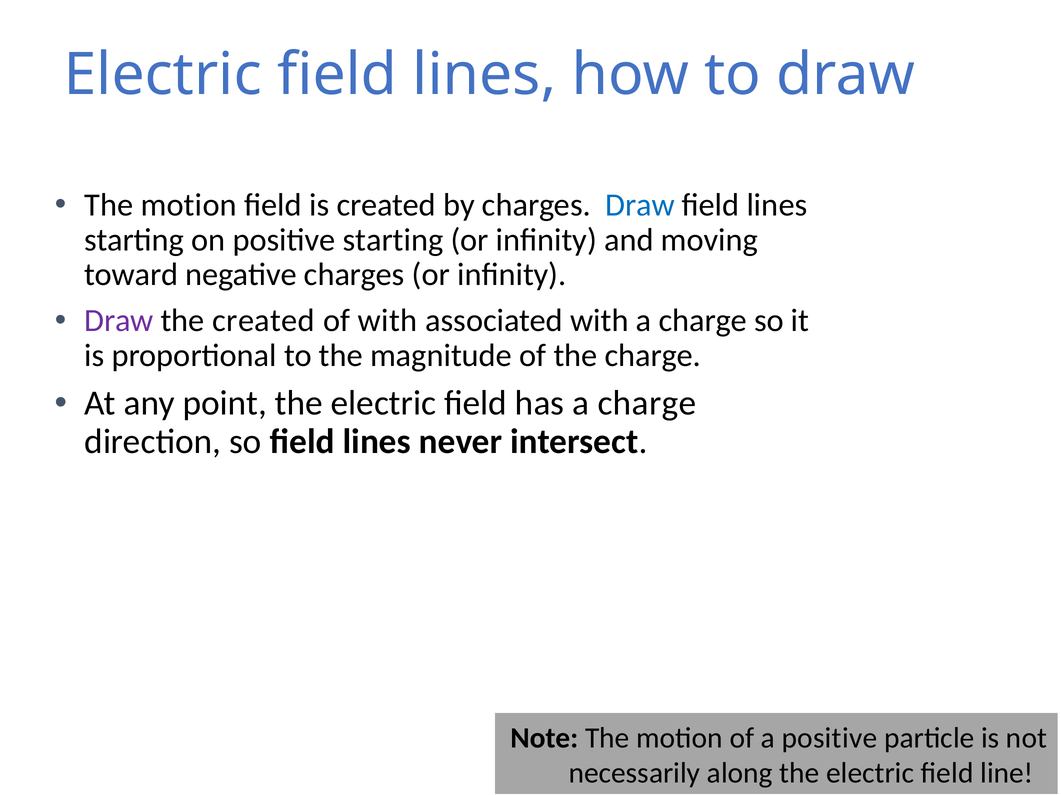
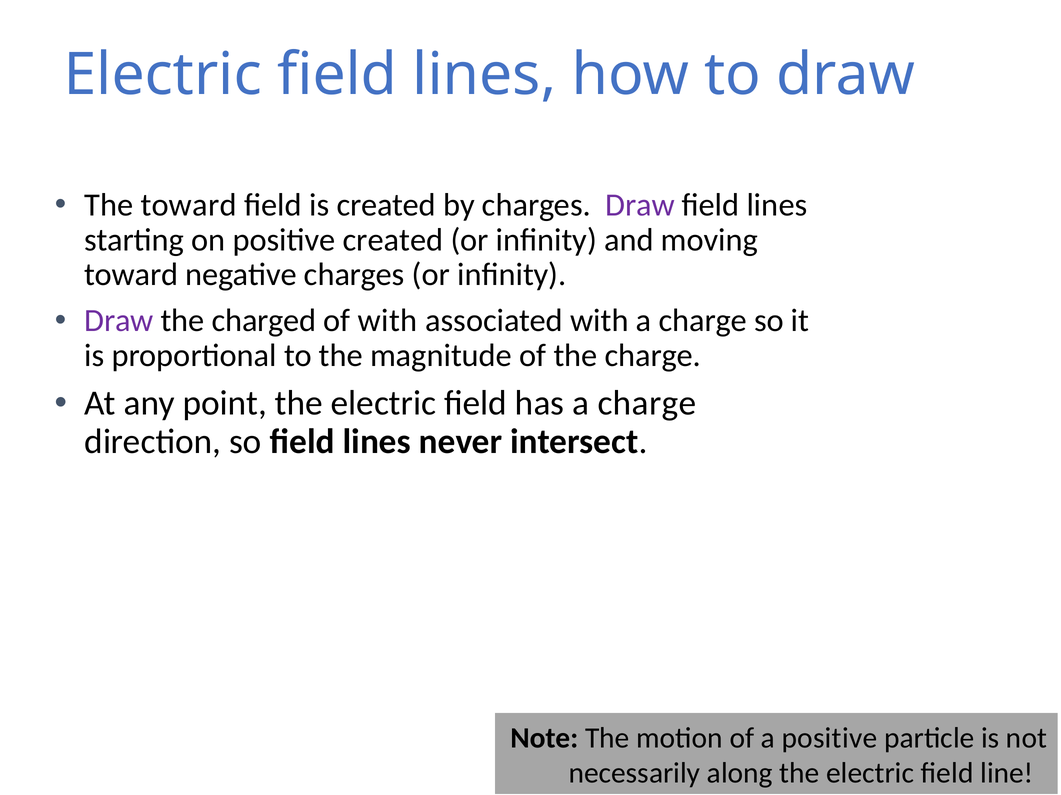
motion: motion -> toward (189, 205)
Draw colour: blue -> purple (640, 205)
positive starting: starting -> created (393, 240)
the created: created -> charged (264, 321)
